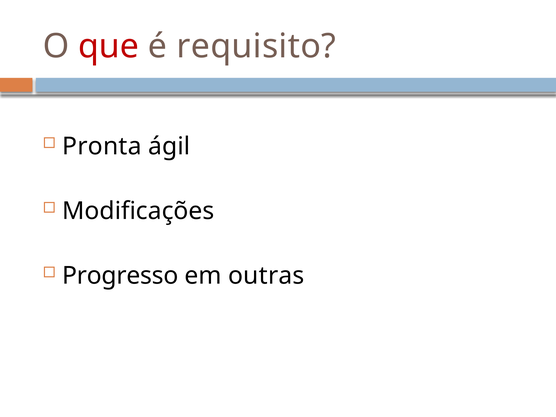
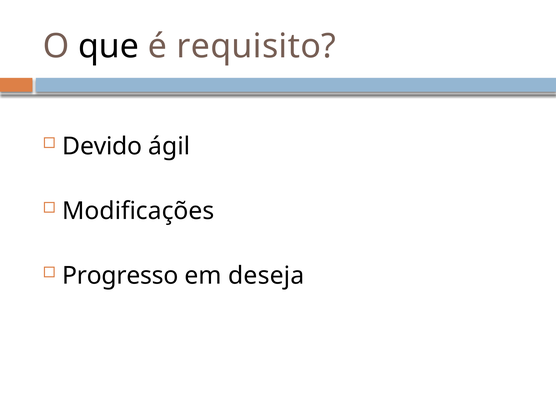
que colour: red -> black (109, 46)
Pronta: Pronta -> Devido (102, 146)
outras: outras -> deseja (266, 276)
